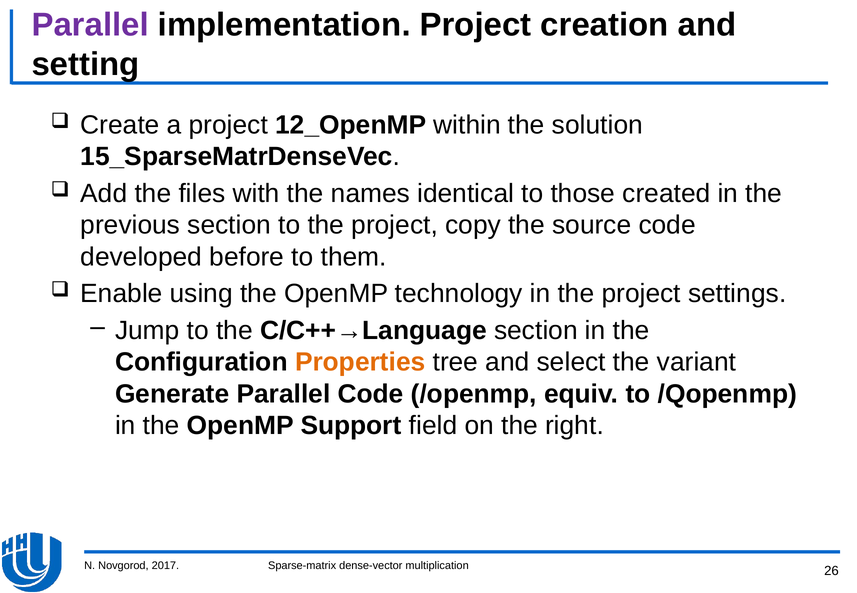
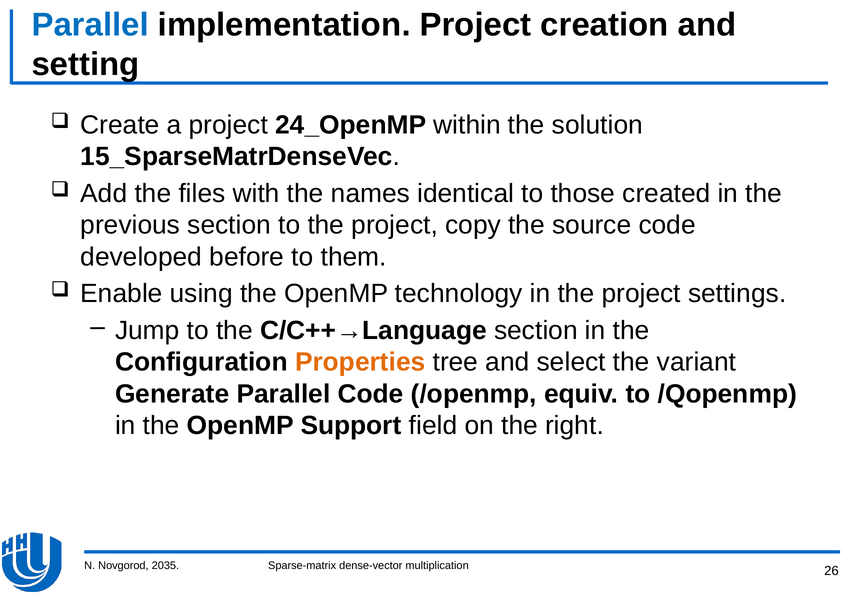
Parallel colour: purple -> blue (90, 25)
12_OpenMP: 12_OpenMP -> 24_OpenMP (351, 125)
2017: 2017 -> 2035 (165, 566)
